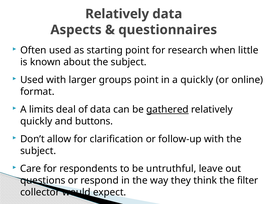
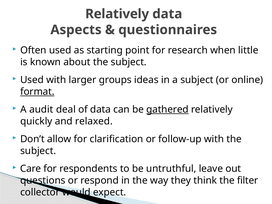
groups point: point -> ideas (146, 80)
a quickly: quickly -> subject (197, 80)
format underline: none -> present (37, 92)
limits: limits -> audit (41, 110)
buttons: buttons -> relaxed (94, 121)
